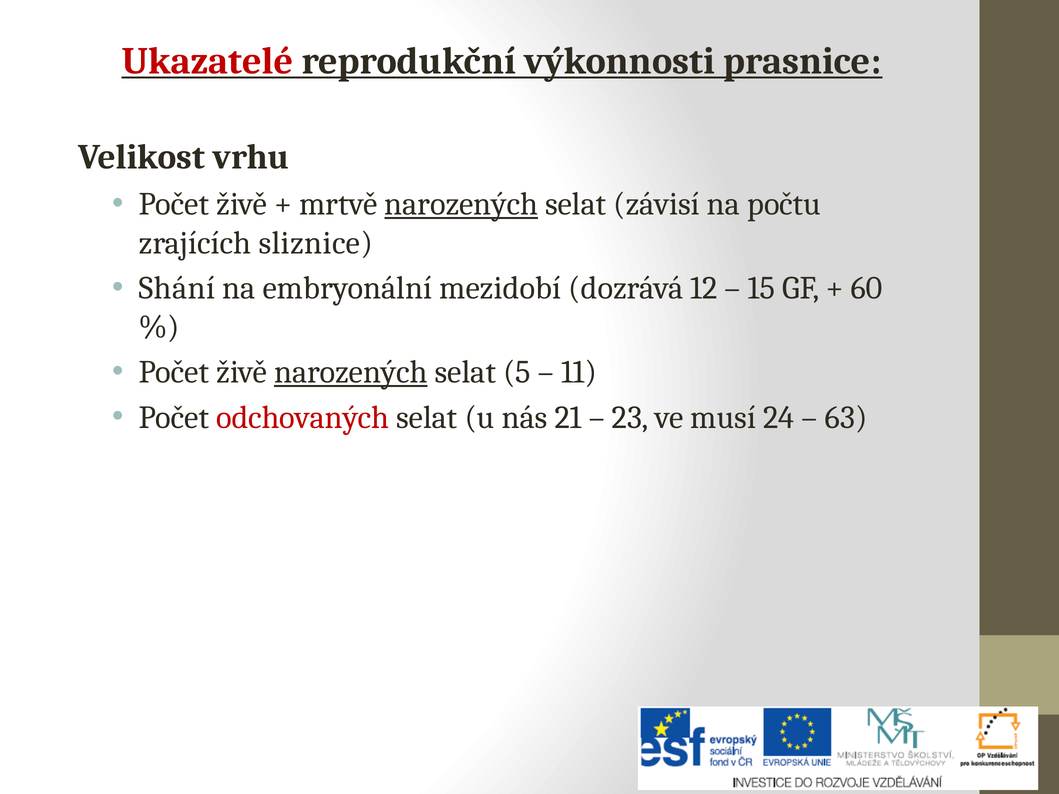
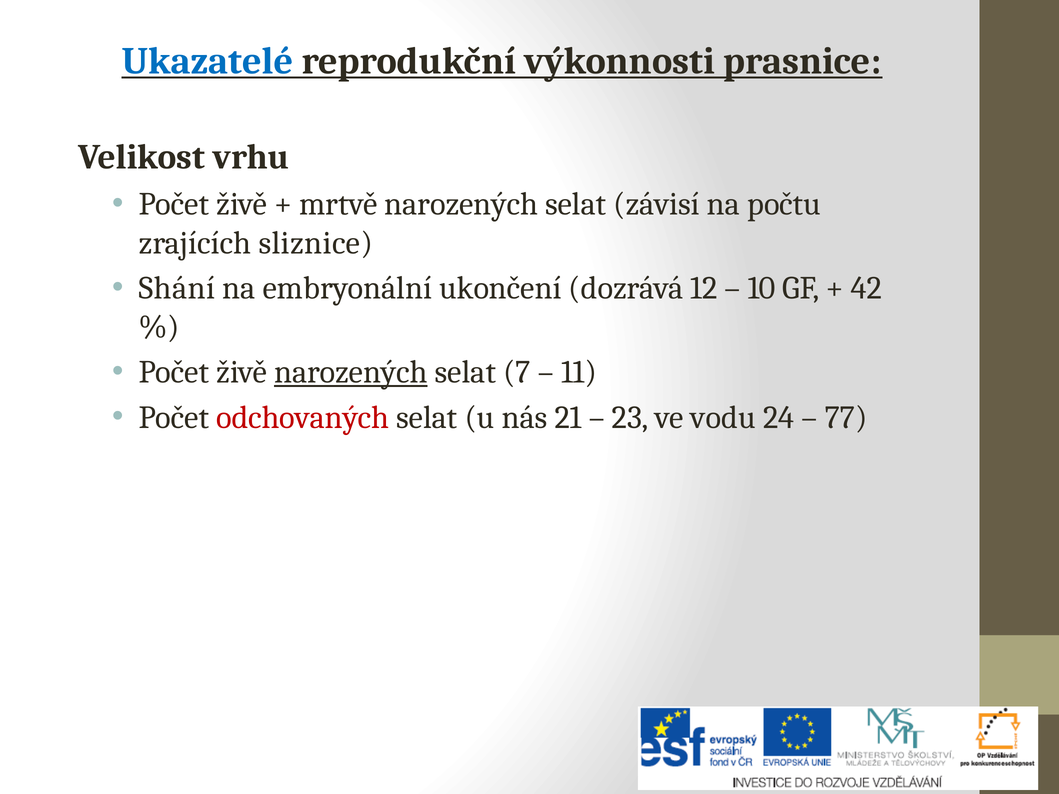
Ukazatelé colour: red -> blue (207, 61)
narozených underline: present -> none (461, 204)
mezidobí: mezidobí -> ukončení (500, 288)
15: 15 -> 10 (762, 288)
60: 60 -> 42 (866, 288)
5: 5 -> 7 (517, 372)
musí: musí -> vodu (723, 418)
63: 63 -> 77 (846, 418)
